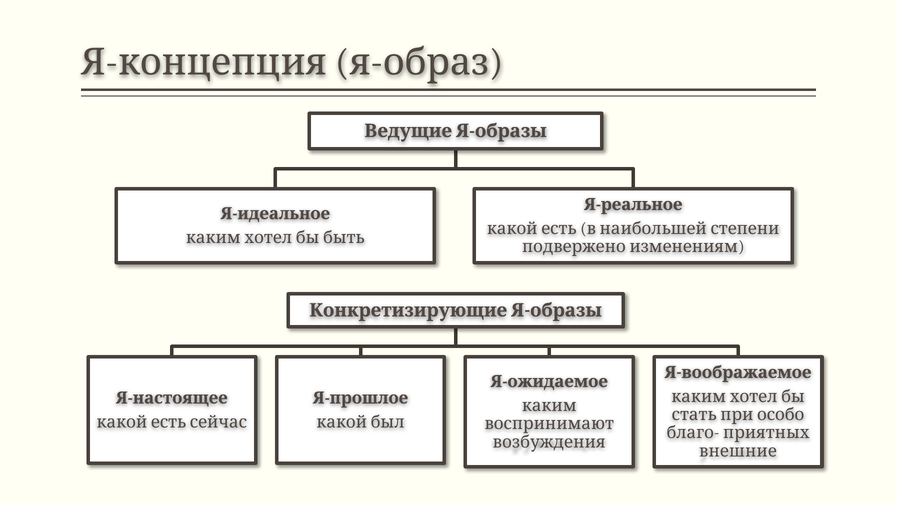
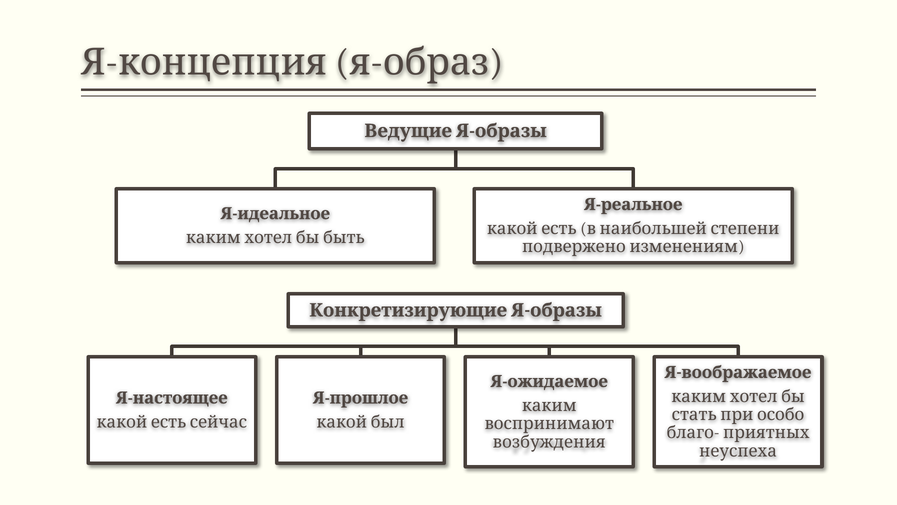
внешние: внешние -> неуспеха (738, 451)
